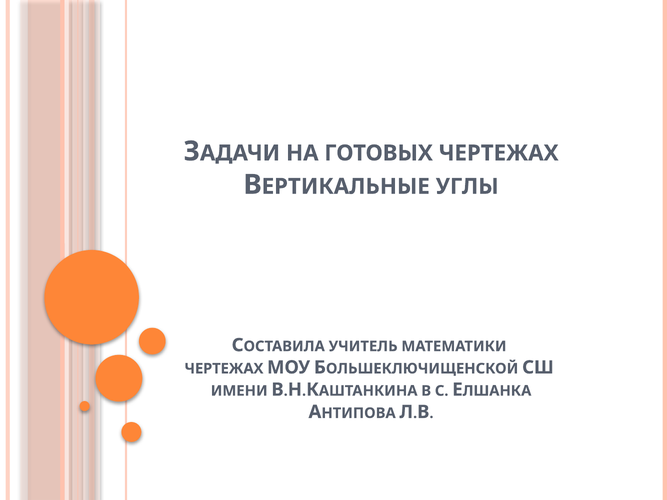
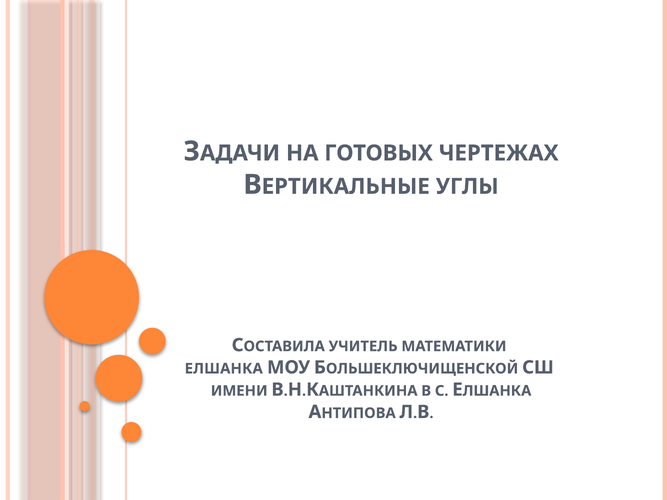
ЧЕРТЕЖАХ: ЧЕРТЕЖАХ -> ЕЛШАНКА (224, 369)
